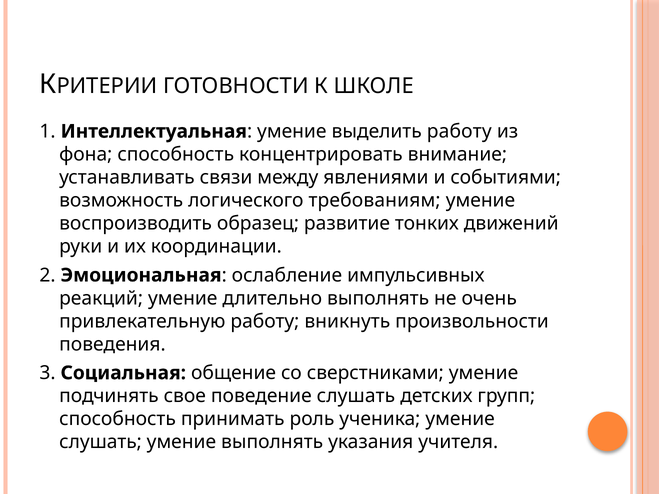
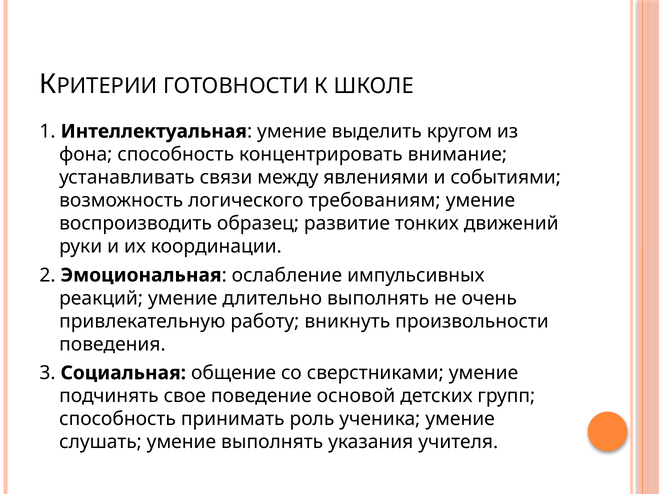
выделить работу: работу -> кругом (459, 131)
поведение слушать: слушать -> основой (356, 396)
